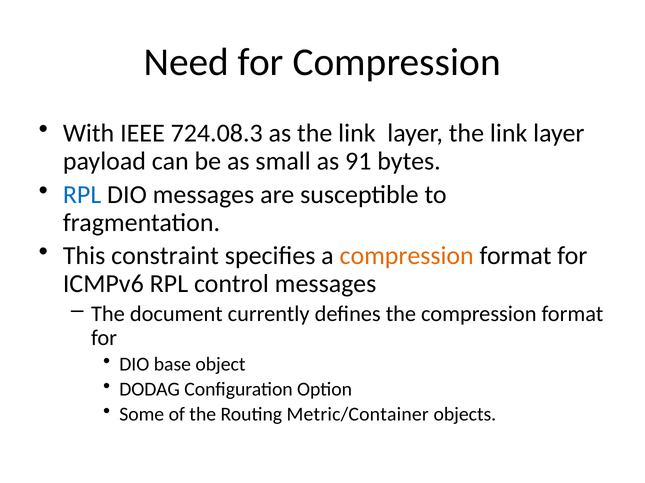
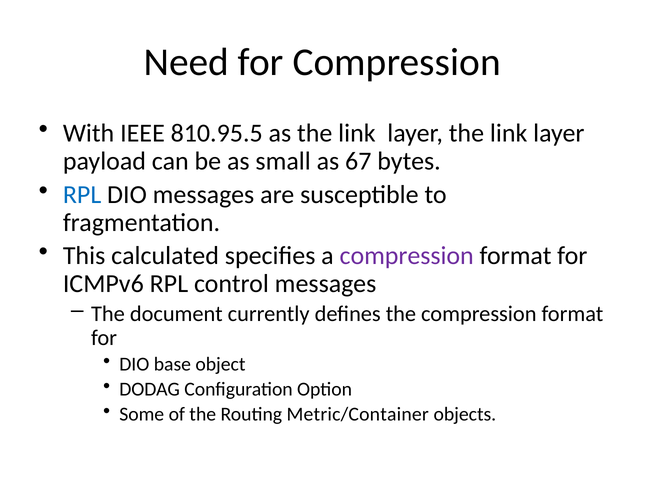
724.08.3: 724.08.3 -> 810.95.5 (217, 134)
91: 91 -> 67 (358, 162)
constraint: constraint -> calculated (165, 256)
compression colour: orange -> purple (407, 256)
